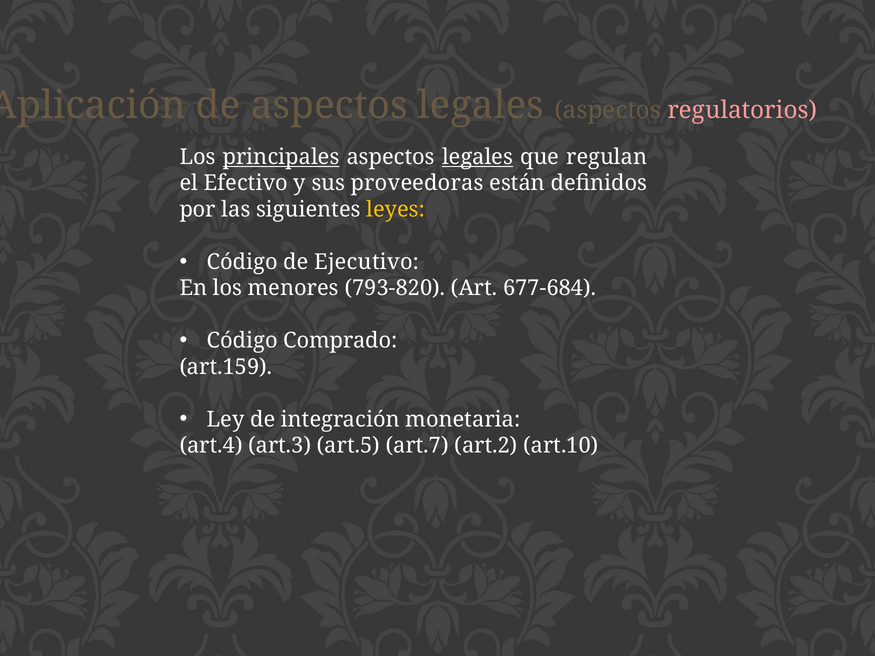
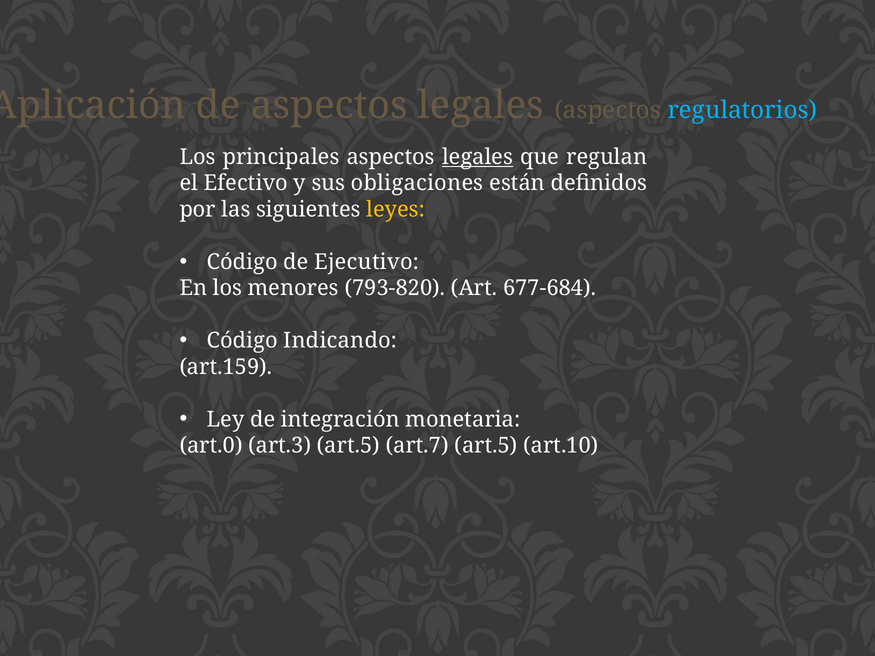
regulatorios colour: pink -> light blue (742, 110)
principales underline: present -> none (281, 157)
proveedoras: proveedoras -> obligaciones (417, 183)
Comprado: Comprado -> Indicando (340, 341)
art.4: art.4 -> art.0 (211, 446)
art.7 art.2: art.2 -> art.5 (486, 446)
